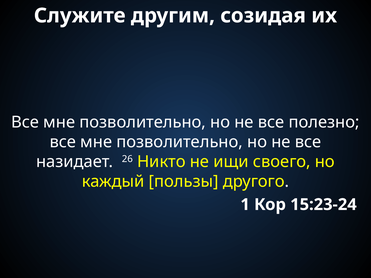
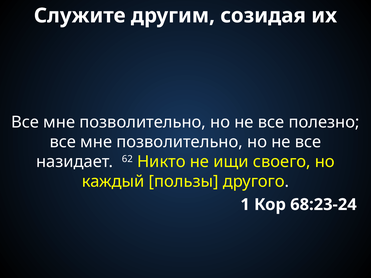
26: 26 -> 62 (127, 159)
15:23-24: 15:23-24 -> 68:23-24 (323, 205)
